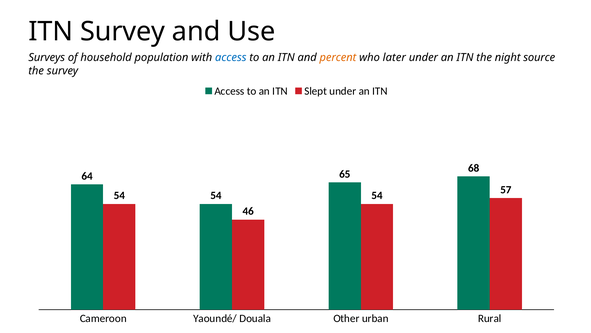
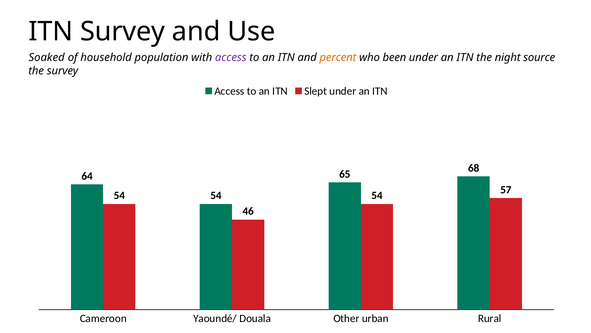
Surveys: Surveys -> Soaked (47, 57)
access colour: blue -> purple (231, 57)
later: later -> been (394, 57)
